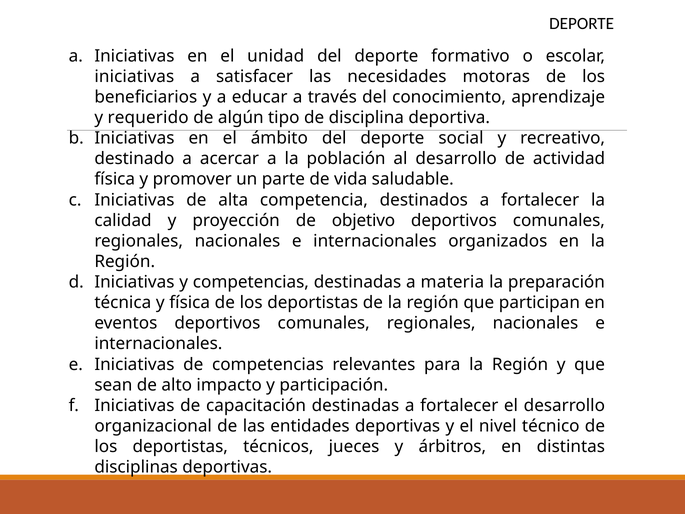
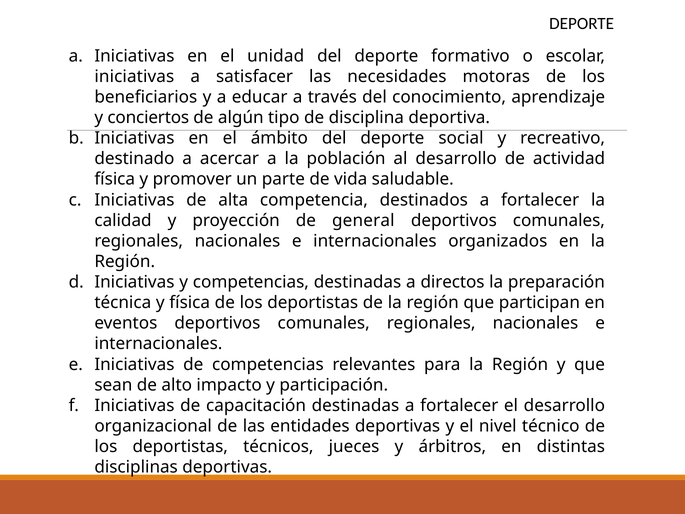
requerido: requerido -> conciertos (148, 118)
objetivo: objetivo -> general (363, 220)
materia: materia -> directos (453, 282)
